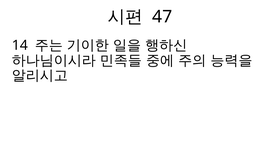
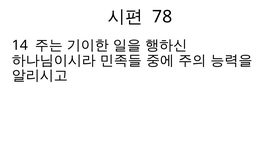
47: 47 -> 78 (162, 17)
